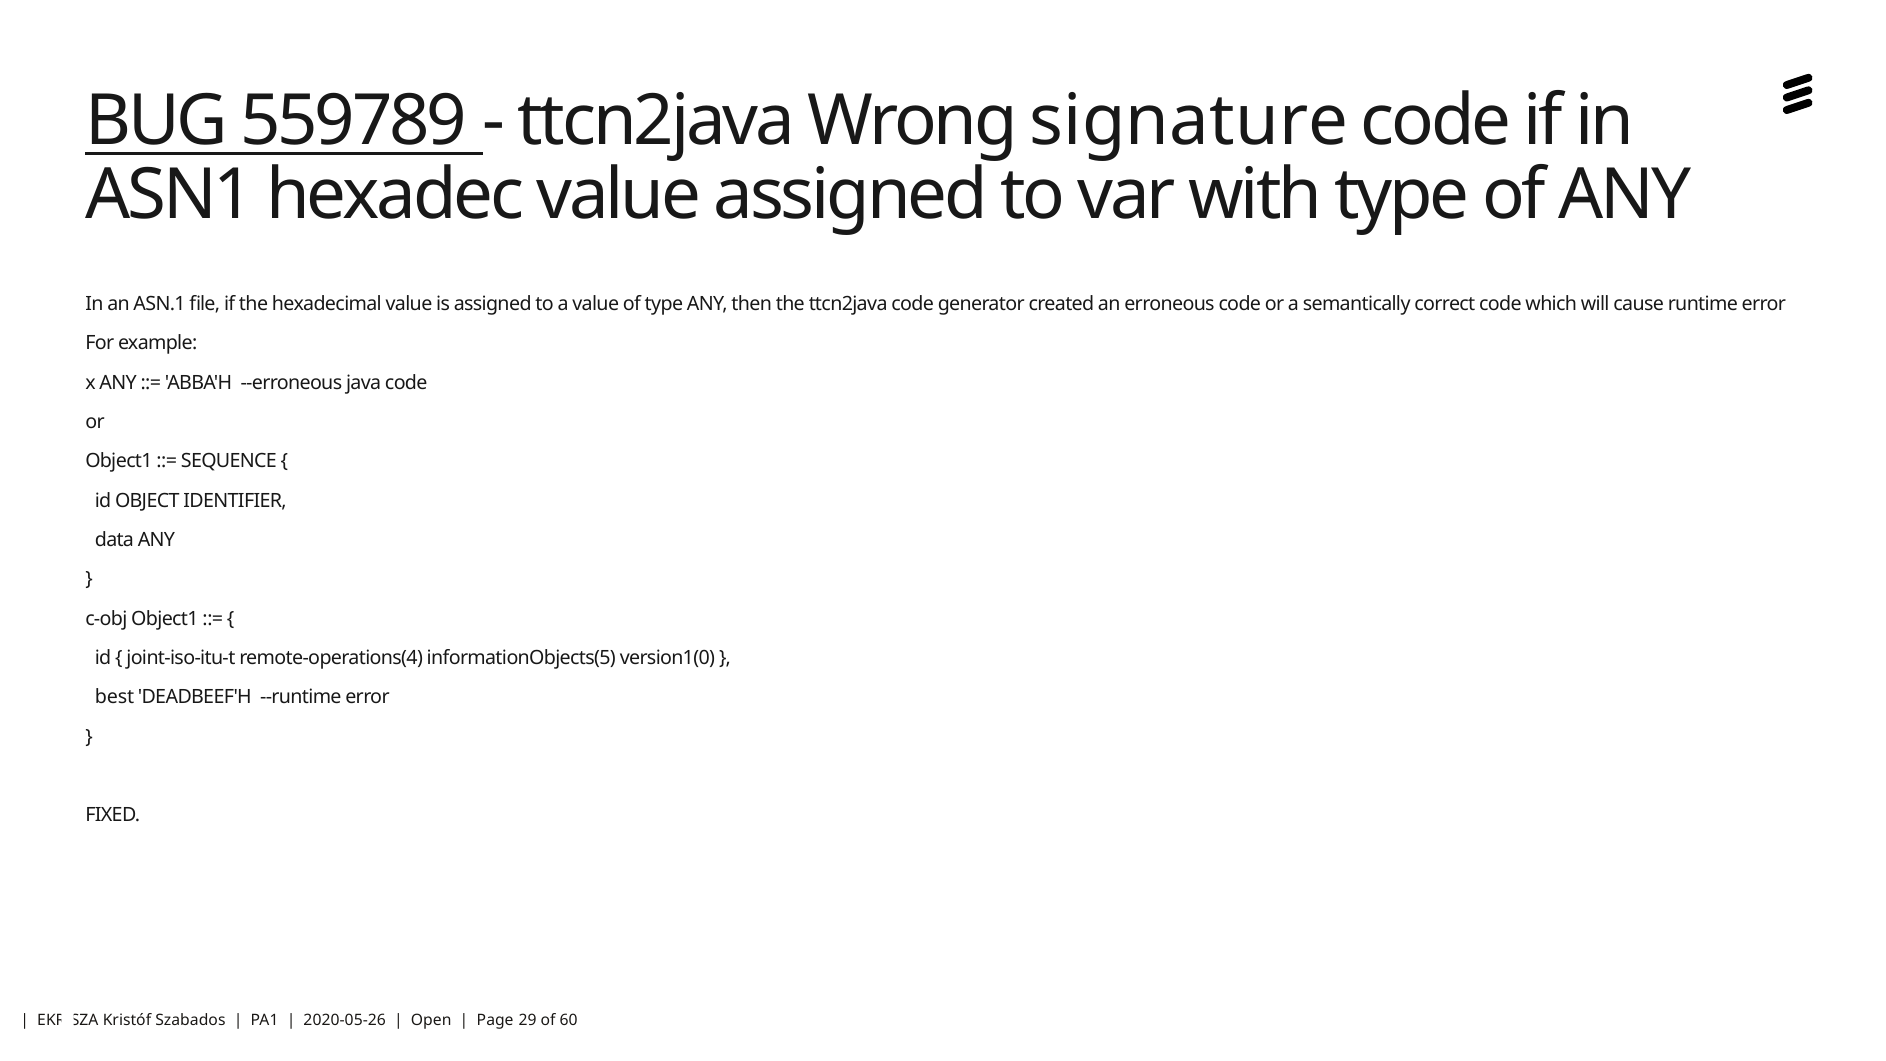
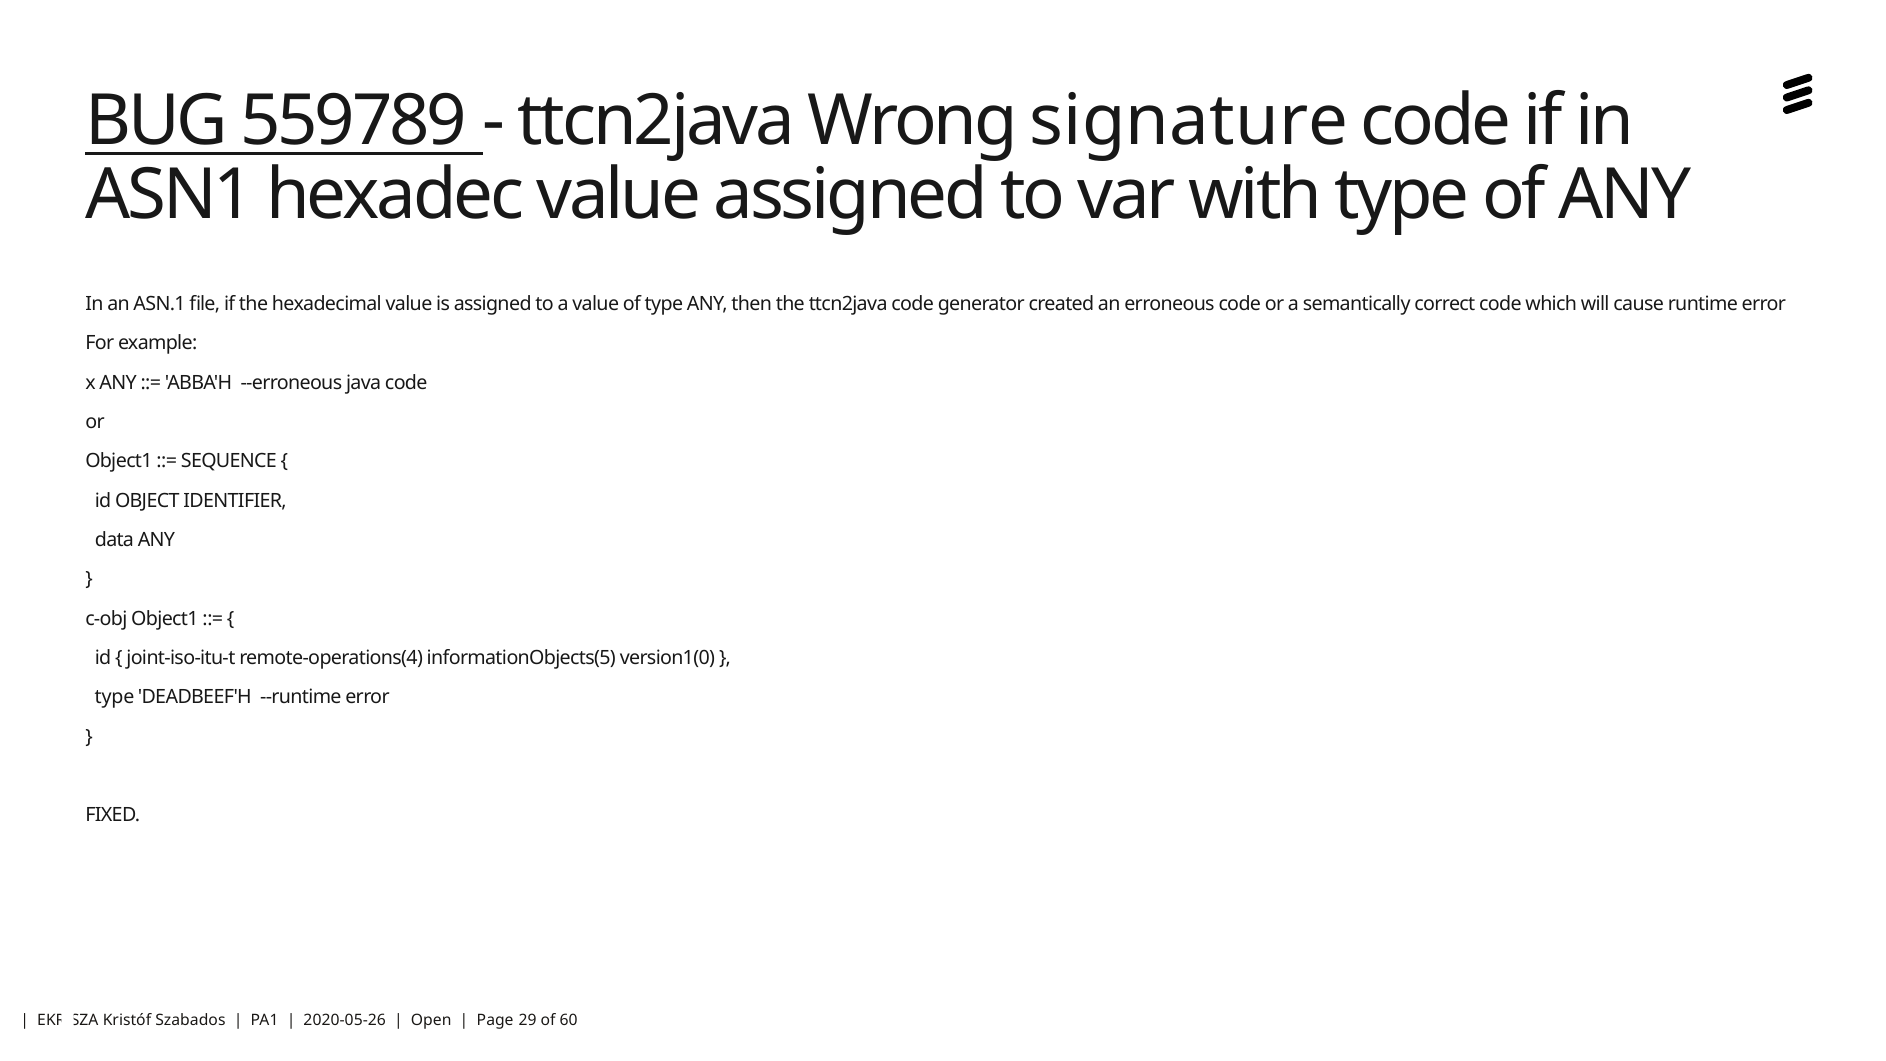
best: best -> type (115, 697)
